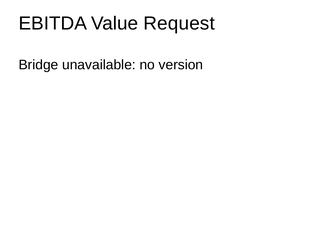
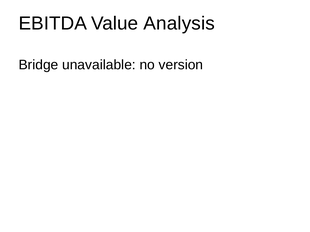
Request: Request -> Analysis (179, 24)
